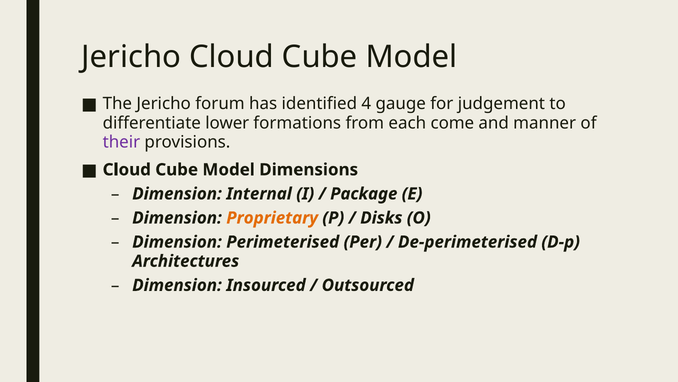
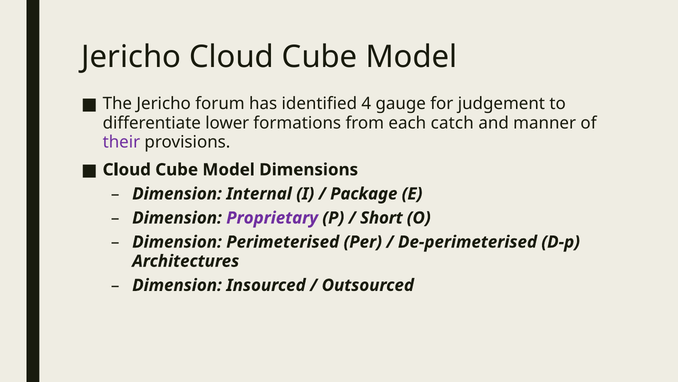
come: come -> catch (452, 123)
Proprietary colour: orange -> purple (272, 218)
Disks: Disks -> Short (381, 218)
